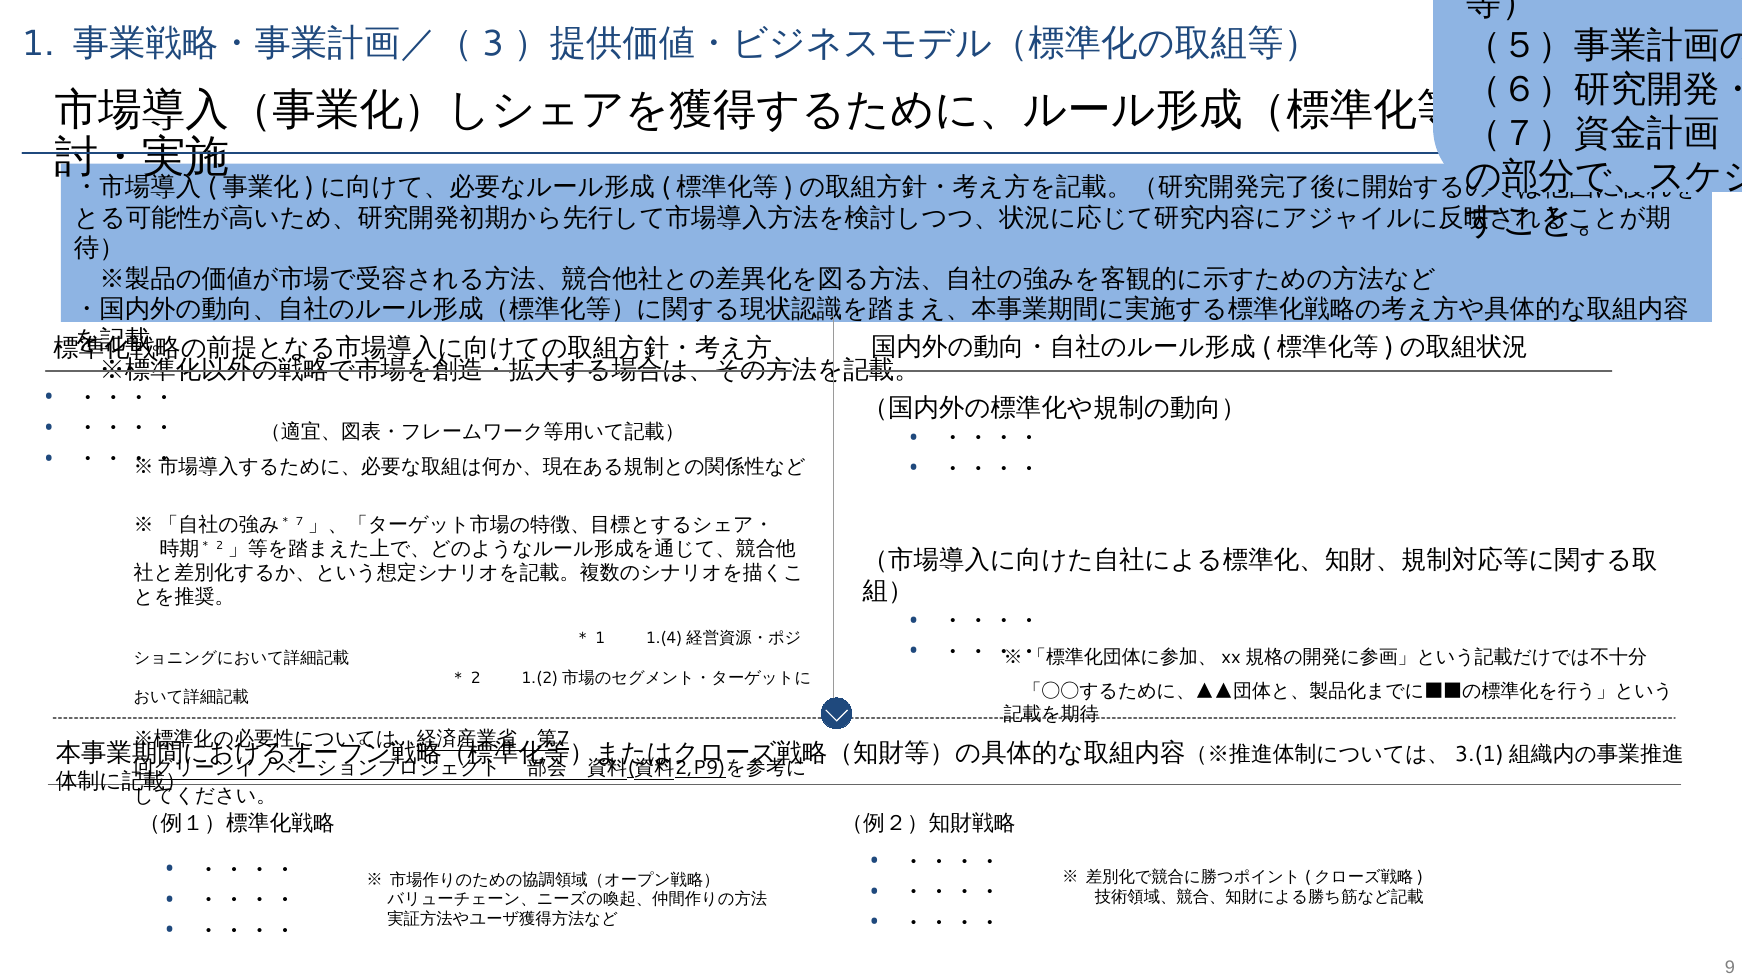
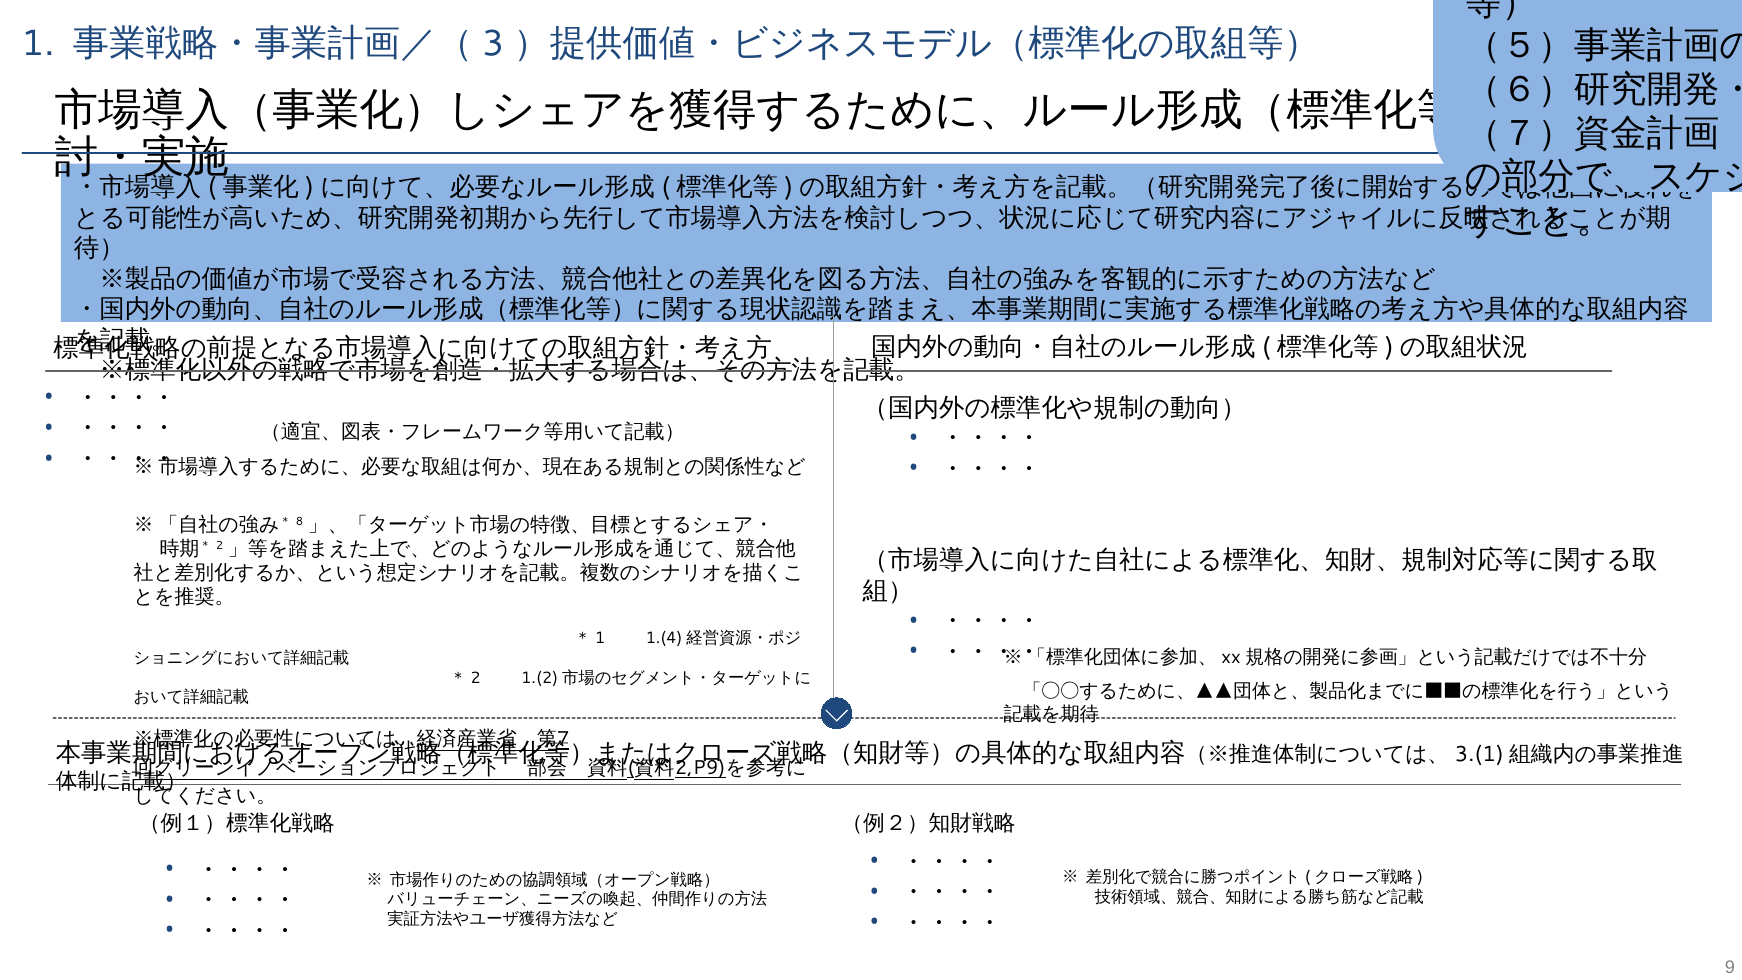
7: 7 -> 8 (299, 522)
